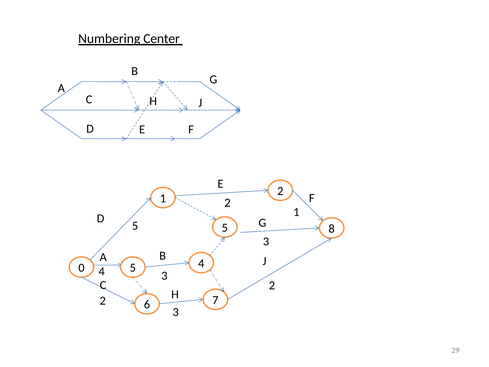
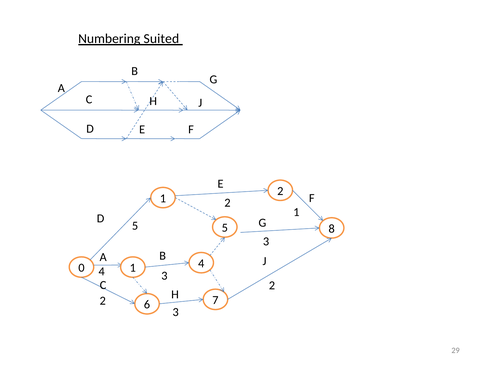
Center: Center -> Suited (161, 39)
0 5: 5 -> 1 (133, 268)
